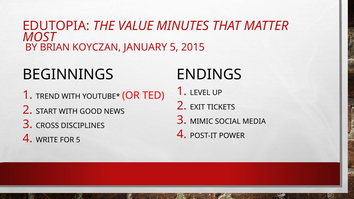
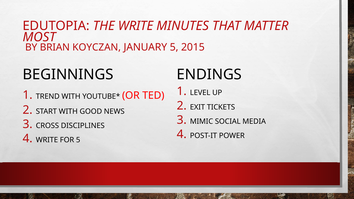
THE VALUE: VALUE -> WRITE (136, 26)
